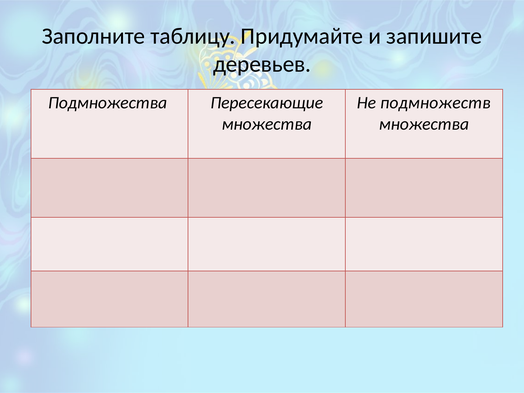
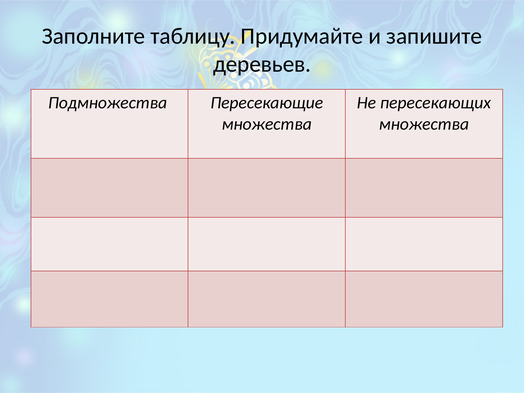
подмножеств: подмножеств -> пересекающих (435, 103)
